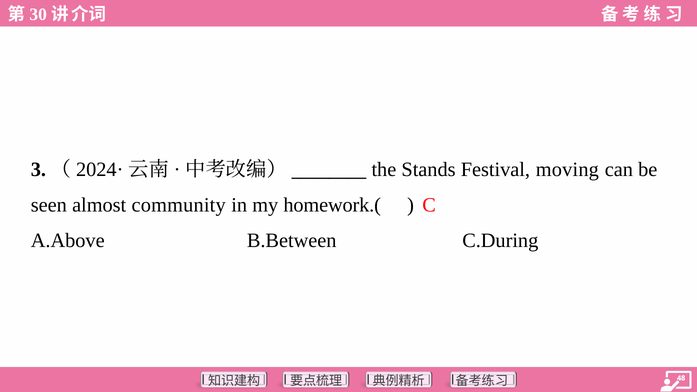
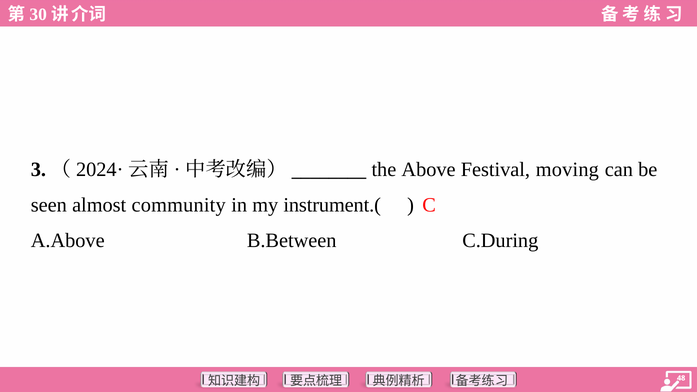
Stands: Stands -> Above (429, 170)
homework.(: homework.( -> instrument.( (332, 205)
